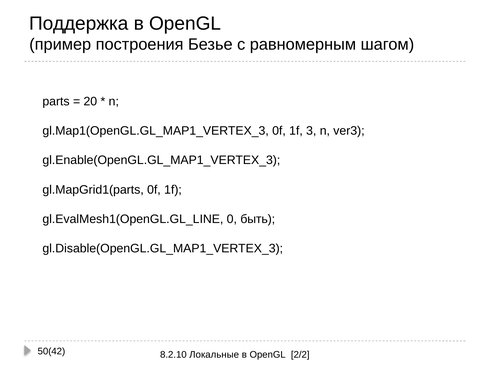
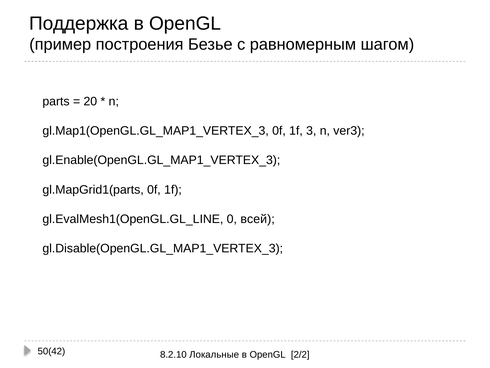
быть: быть -> всей (258, 219)
